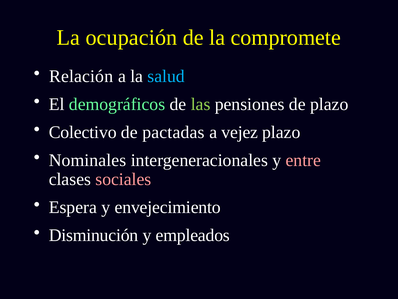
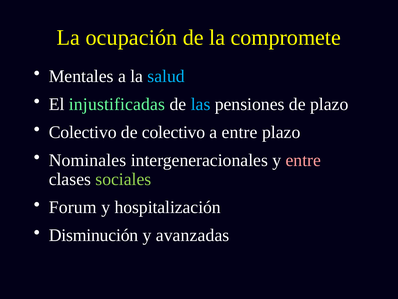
Relación: Relación -> Mentales (81, 76)
demográficos: demográficos -> injustificadas (117, 104)
las colour: light green -> light blue (201, 104)
de pactadas: pactadas -> colectivo (174, 132)
a vejez: vejez -> entre (240, 132)
sociales colour: pink -> light green (123, 179)
Espera: Espera -> Forum (73, 207)
envejecimiento: envejecimiento -> hospitalización (168, 207)
empleados: empleados -> avanzadas (193, 235)
